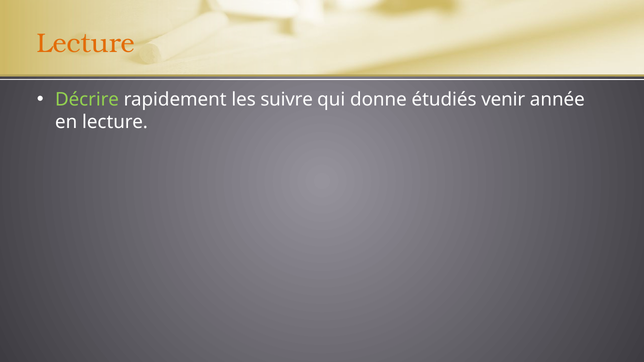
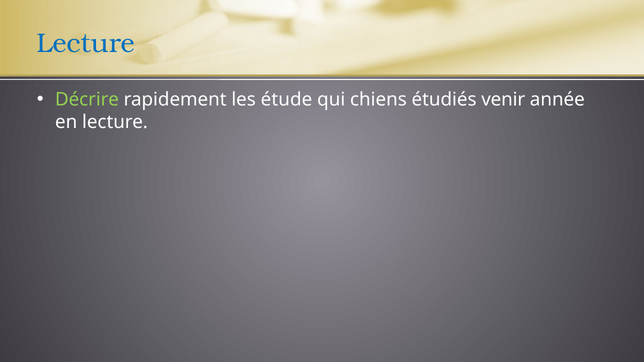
Lecture colour: orange -> blue (86, 43)
suivre: suivre -> étude (286, 99)
donne: donne -> chiens (378, 99)
